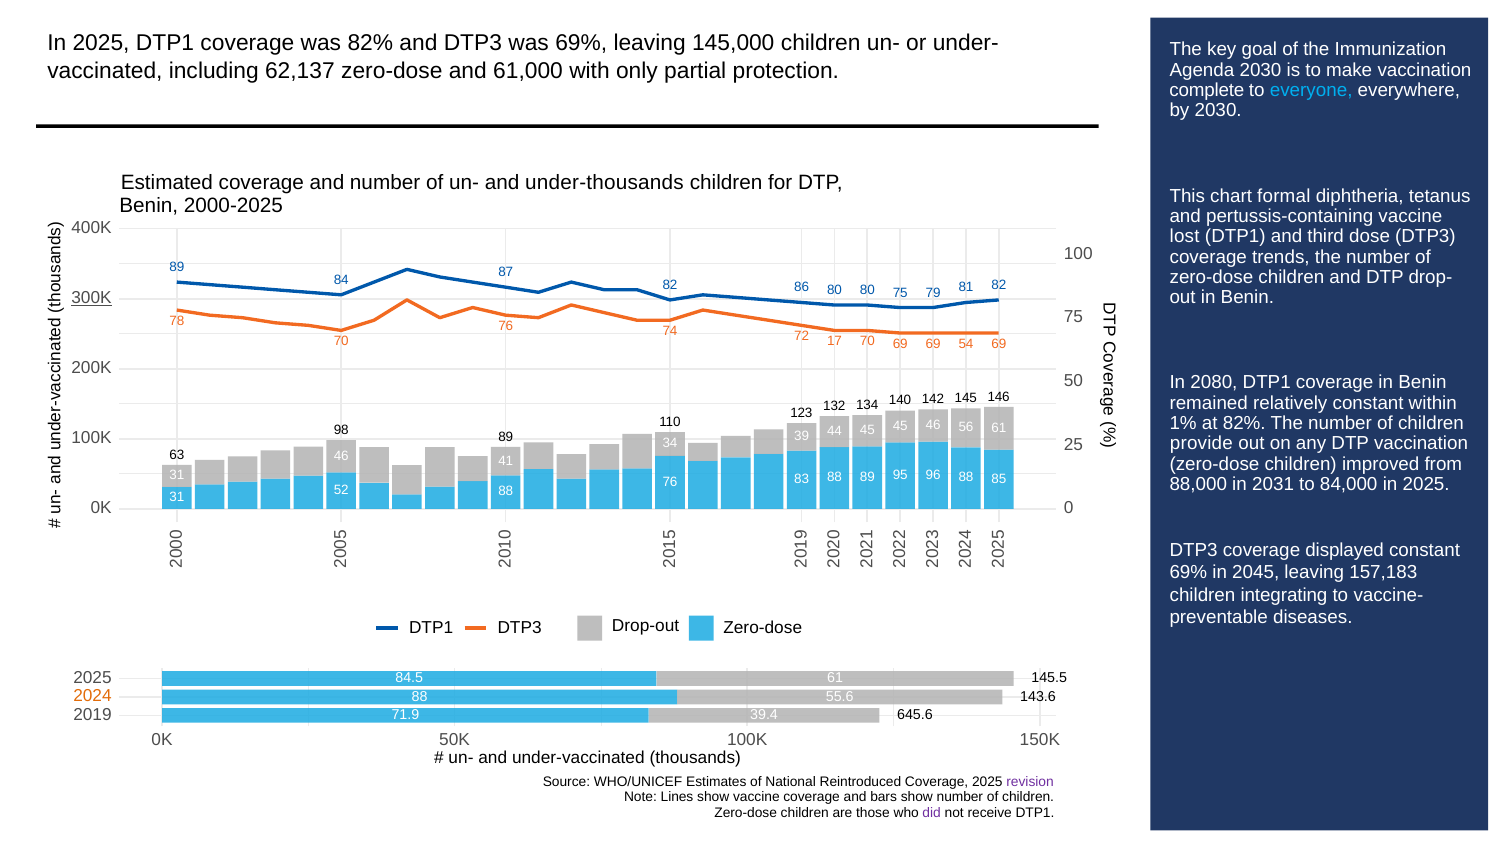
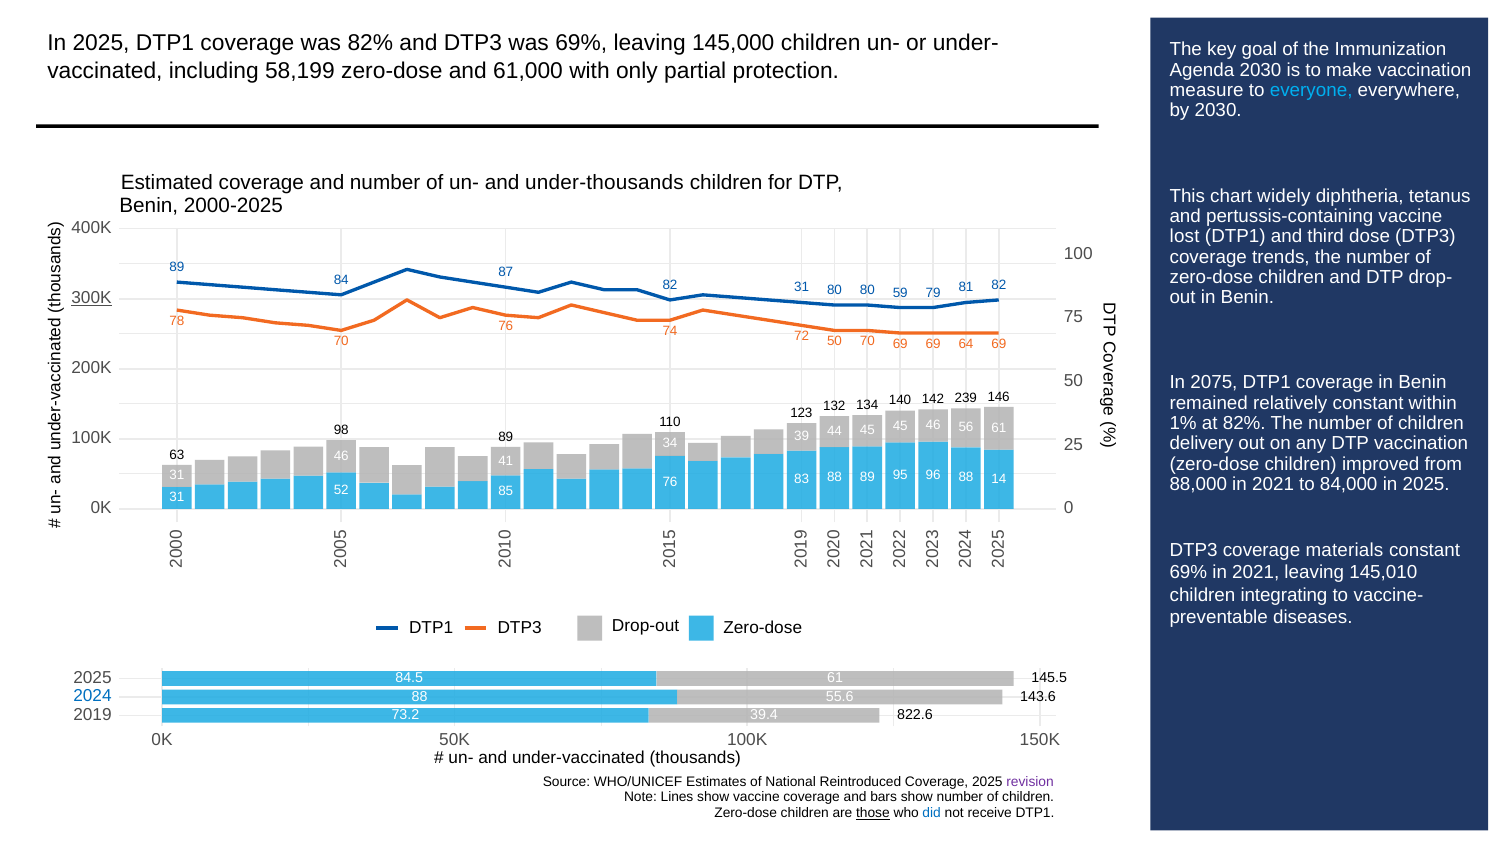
62,137: 62,137 -> 58,199 (300, 71)
complete: complete -> measure (1207, 90)
formal: formal -> widely (1284, 196)
82 86: 86 -> 31 (802, 287)
80 75: 75 -> 59 (900, 293)
72 17: 17 -> 50 (835, 341)
54: 54 -> 64 (966, 344)
2080: 2080 -> 2075 (1214, 383)
145: 145 -> 239 (966, 398)
provide: provide -> delivery (1202, 444)
85: 85 -> 14 (999, 479)
88,000 in 2031: 2031 -> 2021 (1273, 484)
52 88: 88 -> 85 (506, 491)
displayed: displayed -> materials (1344, 550)
69% in 2045: 2045 -> 2021 (1256, 572)
157,183: 157,183 -> 145,010 (1383, 572)
2024 colour: orange -> blue (92, 696)
71.9: 71.9 -> 73.2 (405, 715)
645.6: 645.6 -> 822.6 (915, 715)
those underline: none -> present (873, 813)
did colour: purple -> blue (932, 813)
